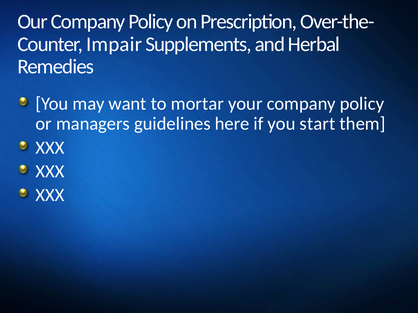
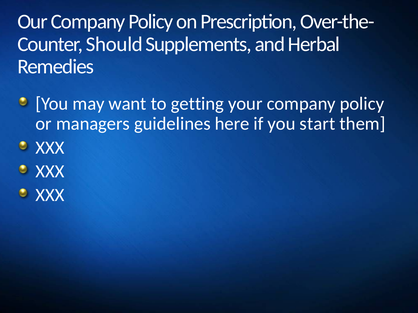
Impair: Impair -> Should (114, 44)
mortar: mortar -> getting (197, 104)
